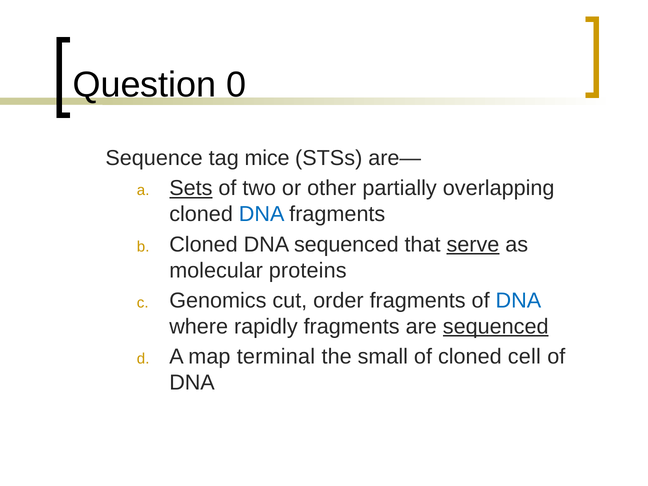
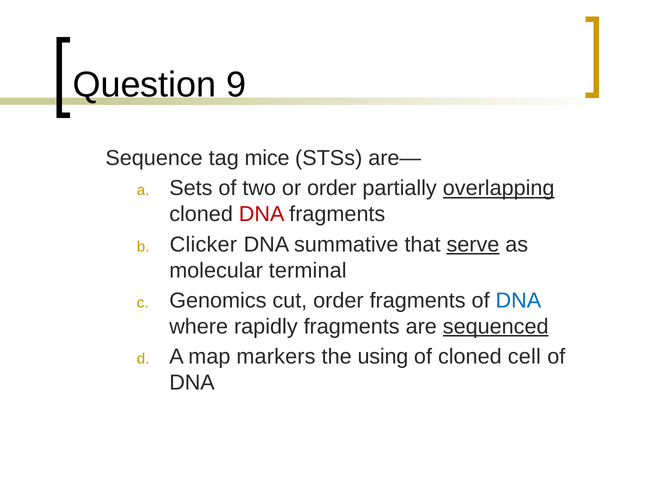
0: 0 -> 9 (236, 85)
Sets underline: present -> none (191, 188)
or other: other -> order (332, 188)
overlapping underline: none -> present (499, 188)
DNA colour: blue -> red (262, 214)
Cloned: Cloned -> Clicker (203, 244)
DNA sequenced: sequenced -> summative (346, 244)
proteins: proteins -> terminal (308, 270)
terminal: terminal -> markers (276, 357)
small: small -> using (383, 357)
